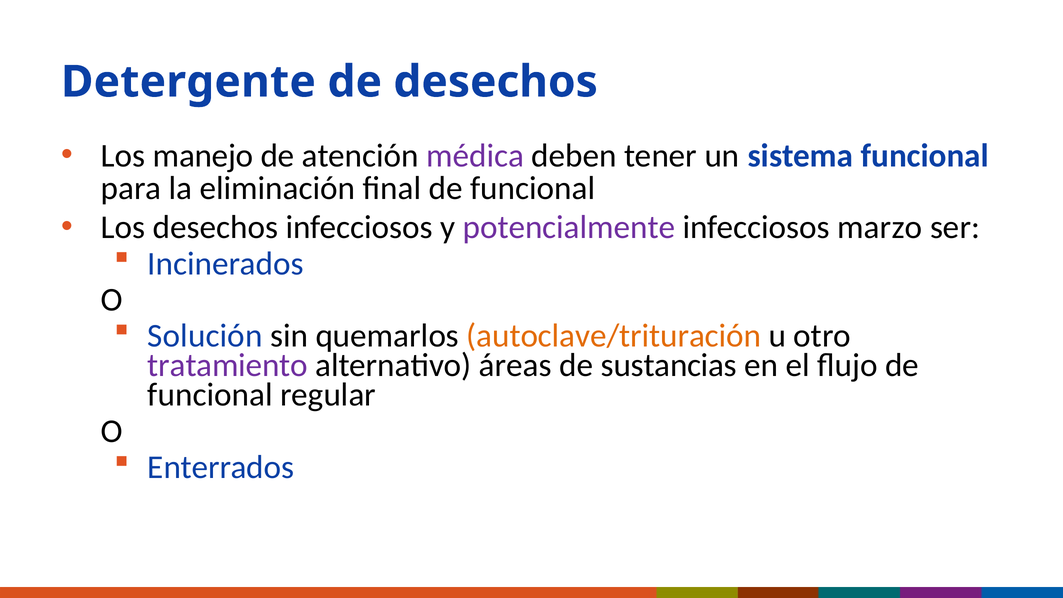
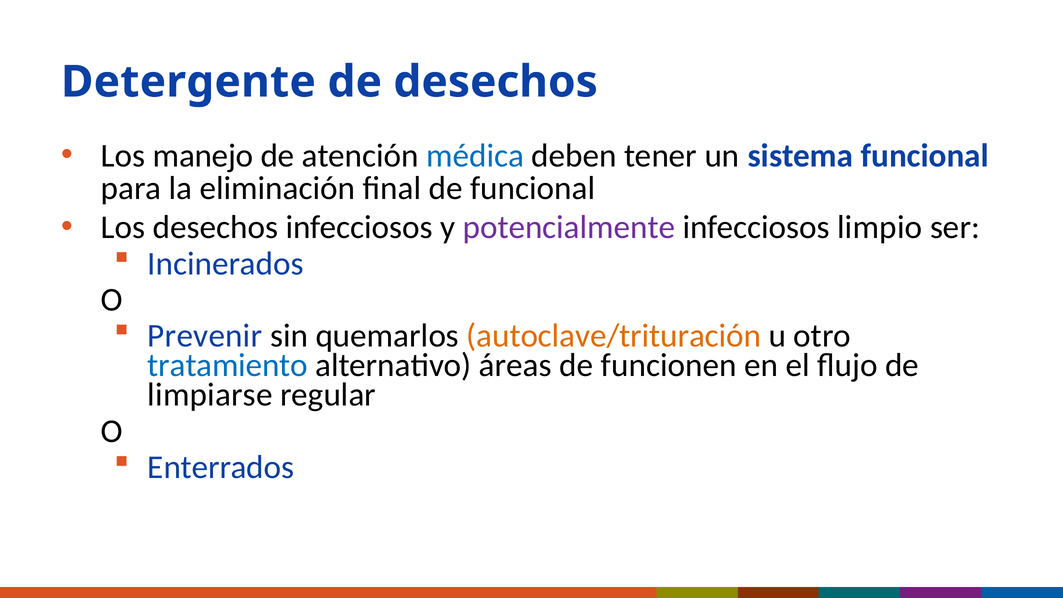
médica colour: purple -> blue (475, 156)
marzo: marzo -> limpio (880, 227)
Solución: Solución -> Prevenir (205, 336)
tratamiento colour: purple -> blue (228, 365)
sustancias: sustancias -> funcionen (669, 365)
funcional: funcional -> limpiarse (210, 395)
